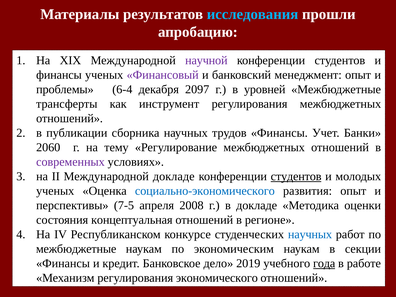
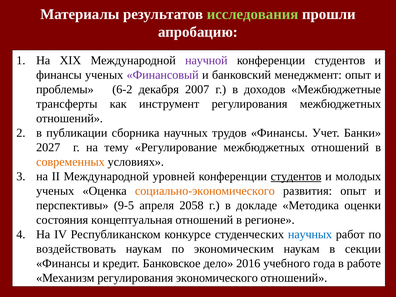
исследования colour: light blue -> light green (253, 14)
6-4: 6-4 -> 6-2 (122, 89)
2097: 2097 -> 2007 (197, 89)
уровней: уровней -> доходов (265, 89)
2060: 2060 -> 2027 (48, 147)
современных colour: purple -> orange (70, 162)
Международной докладе: докладе -> уровней (174, 176)
социально-экономического colour: blue -> orange (205, 191)
7-5: 7-5 -> 9-5 (124, 205)
2008: 2008 -> 2058 (192, 205)
межбюджетные: межбюджетные -> воздействовать (76, 249)
2019: 2019 -> 2016 (248, 263)
года underline: present -> none (324, 263)
